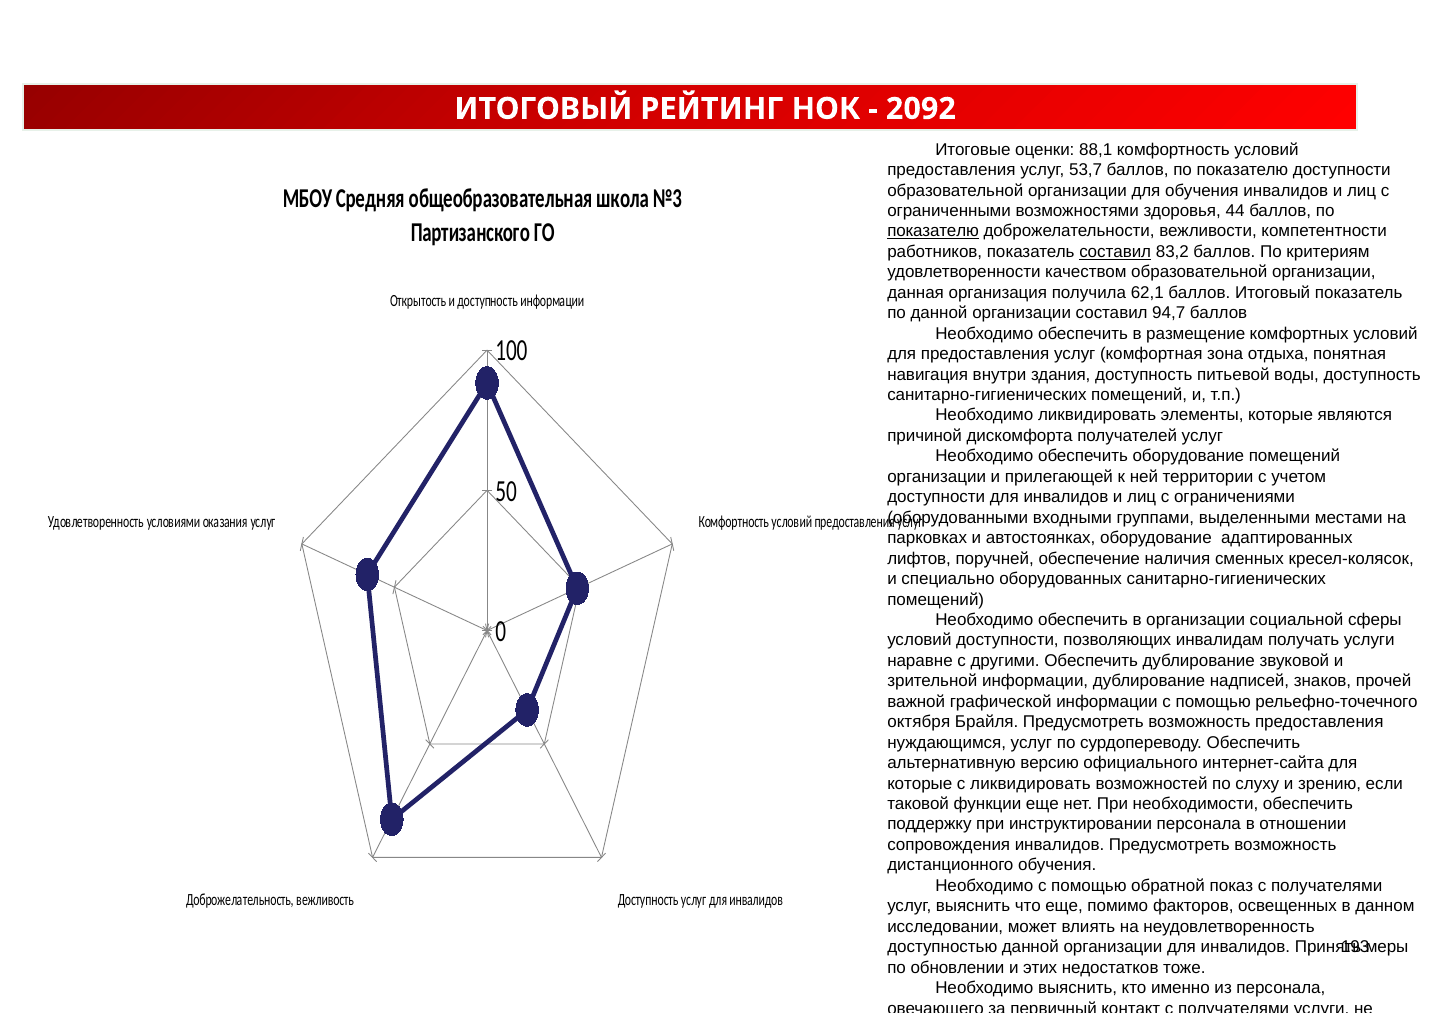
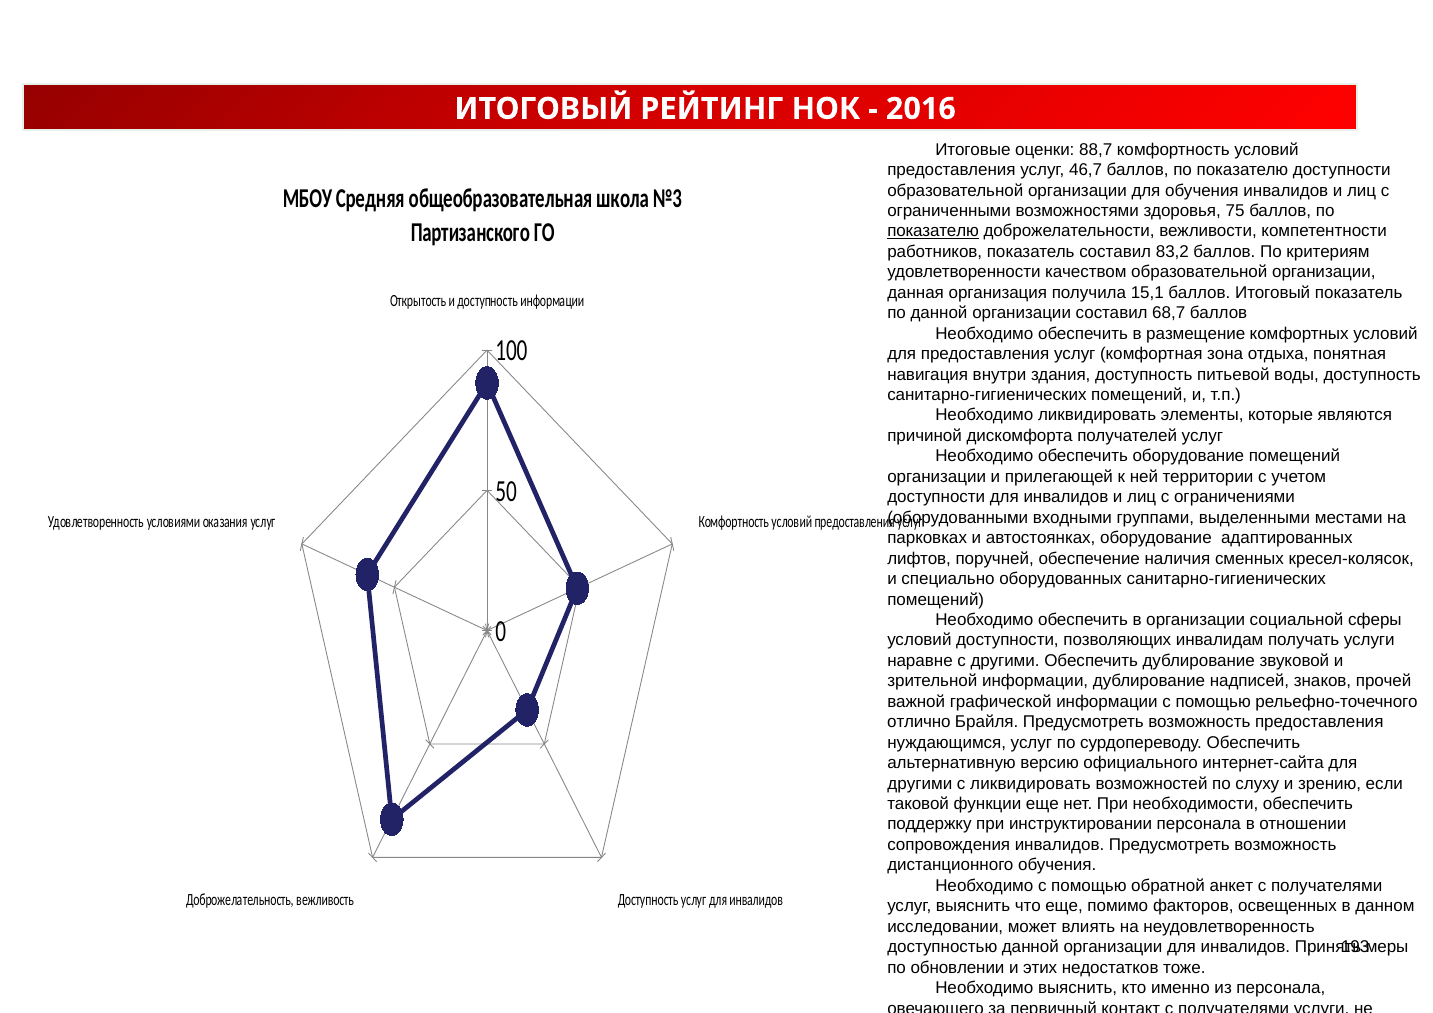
2092: 2092 -> 2016 (921, 109)
88,1: 88,1 -> 88,7 (1096, 150)
53,7: 53,7 -> 46,7 (1086, 170)
44: 44 -> 75 (1235, 211)
составил underline: present -> none (1115, 252)
62,1: 62,1 -> 15,1 (1147, 293)
94,7: 94,7 -> 68,7 (1169, 313)
октября: октября -> отлично (919, 722)
которые: которые -> другими (920, 784)
показ: показ -> анкет (1231, 886)
